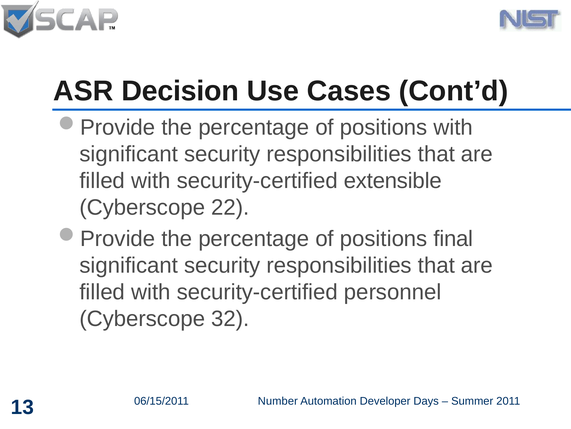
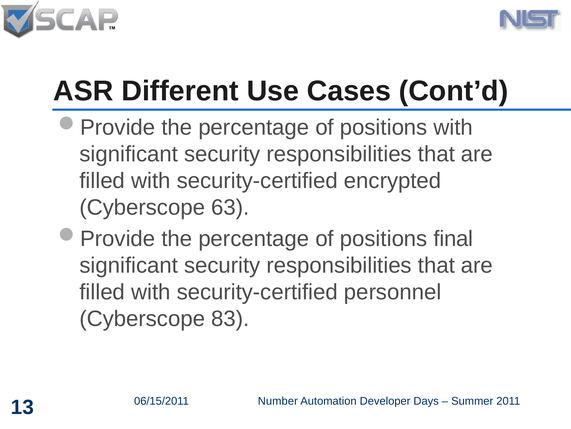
Decision: Decision -> Different (180, 91)
extensible: extensible -> encrypted (393, 180)
22: 22 -> 63 (230, 207)
32: 32 -> 83 (230, 318)
